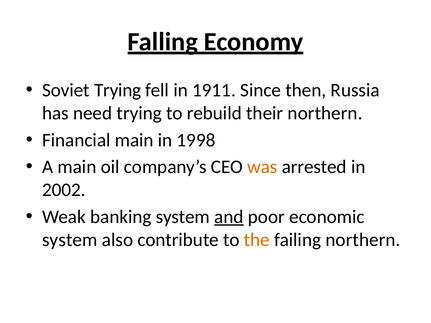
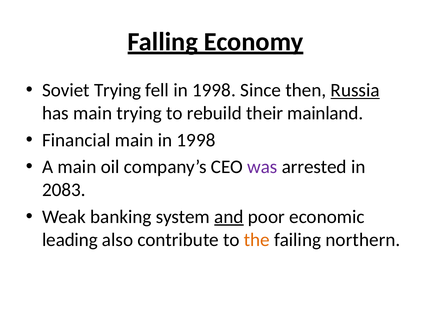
fell in 1911: 1911 -> 1998 (214, 90)
Russia underline: none -> present (355, 90)
has need: need -> main (93, 113)
their northern: northern -> mainland (325, 113)
was colour: orange -> purple (262, 167)
2002: 2002 -> 2083 (64, 190)
system: system -> leading (70, 240)
